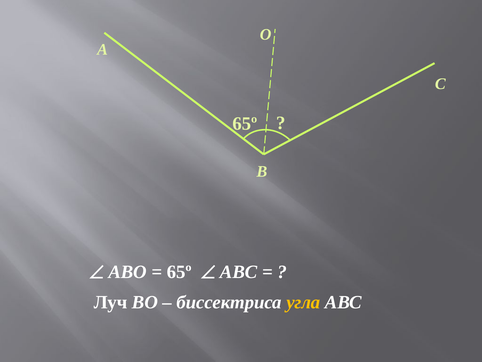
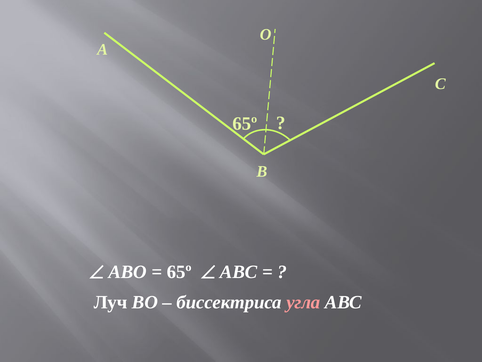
угла colour: yellow -> pink (303, 302)
